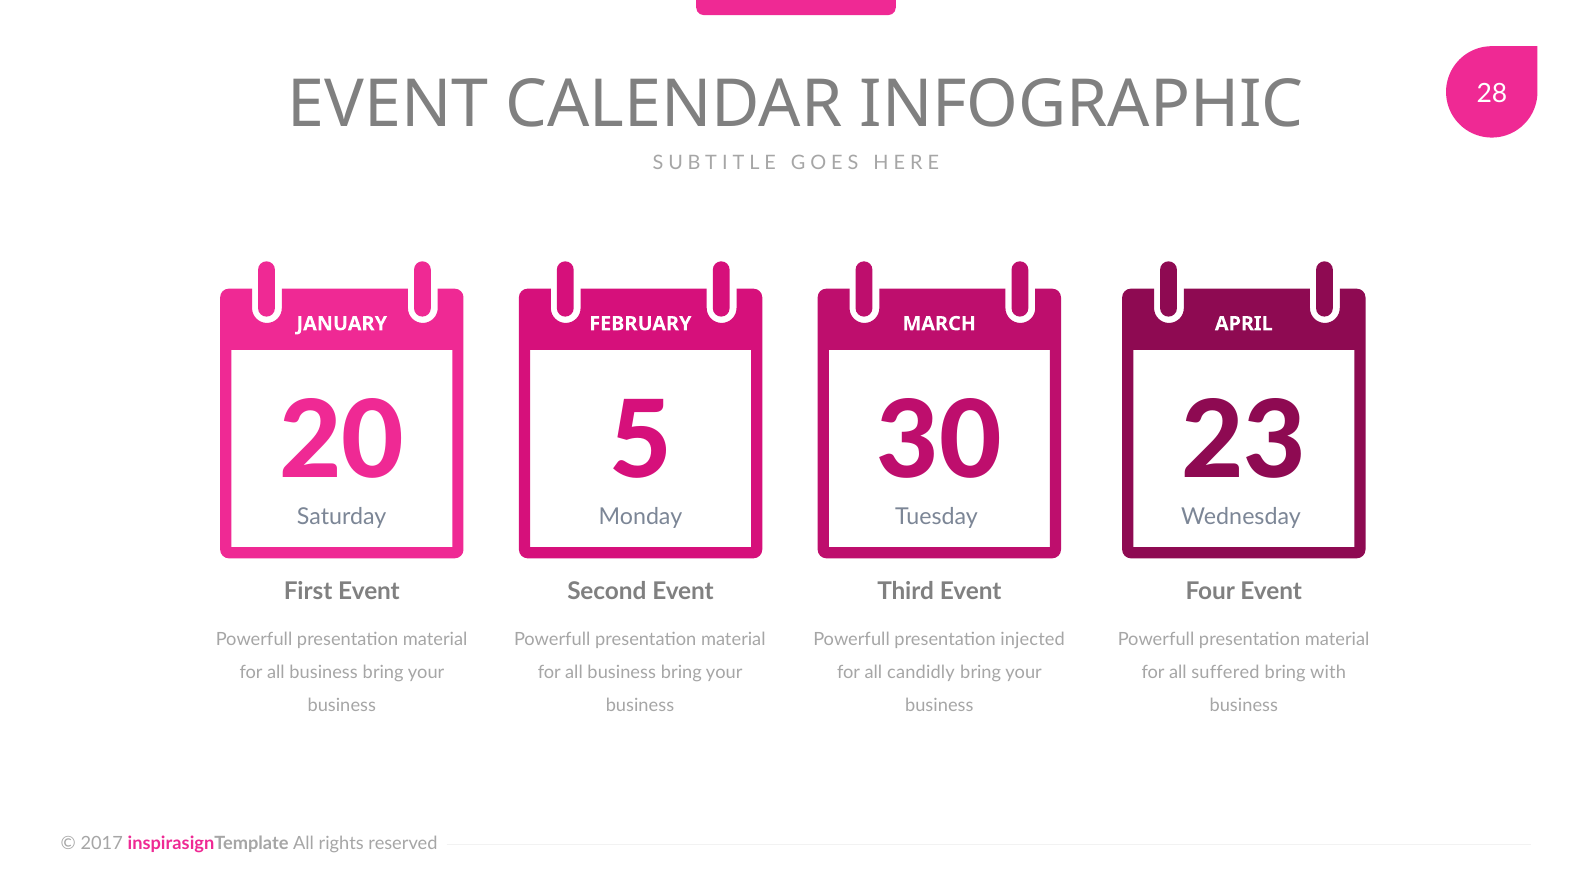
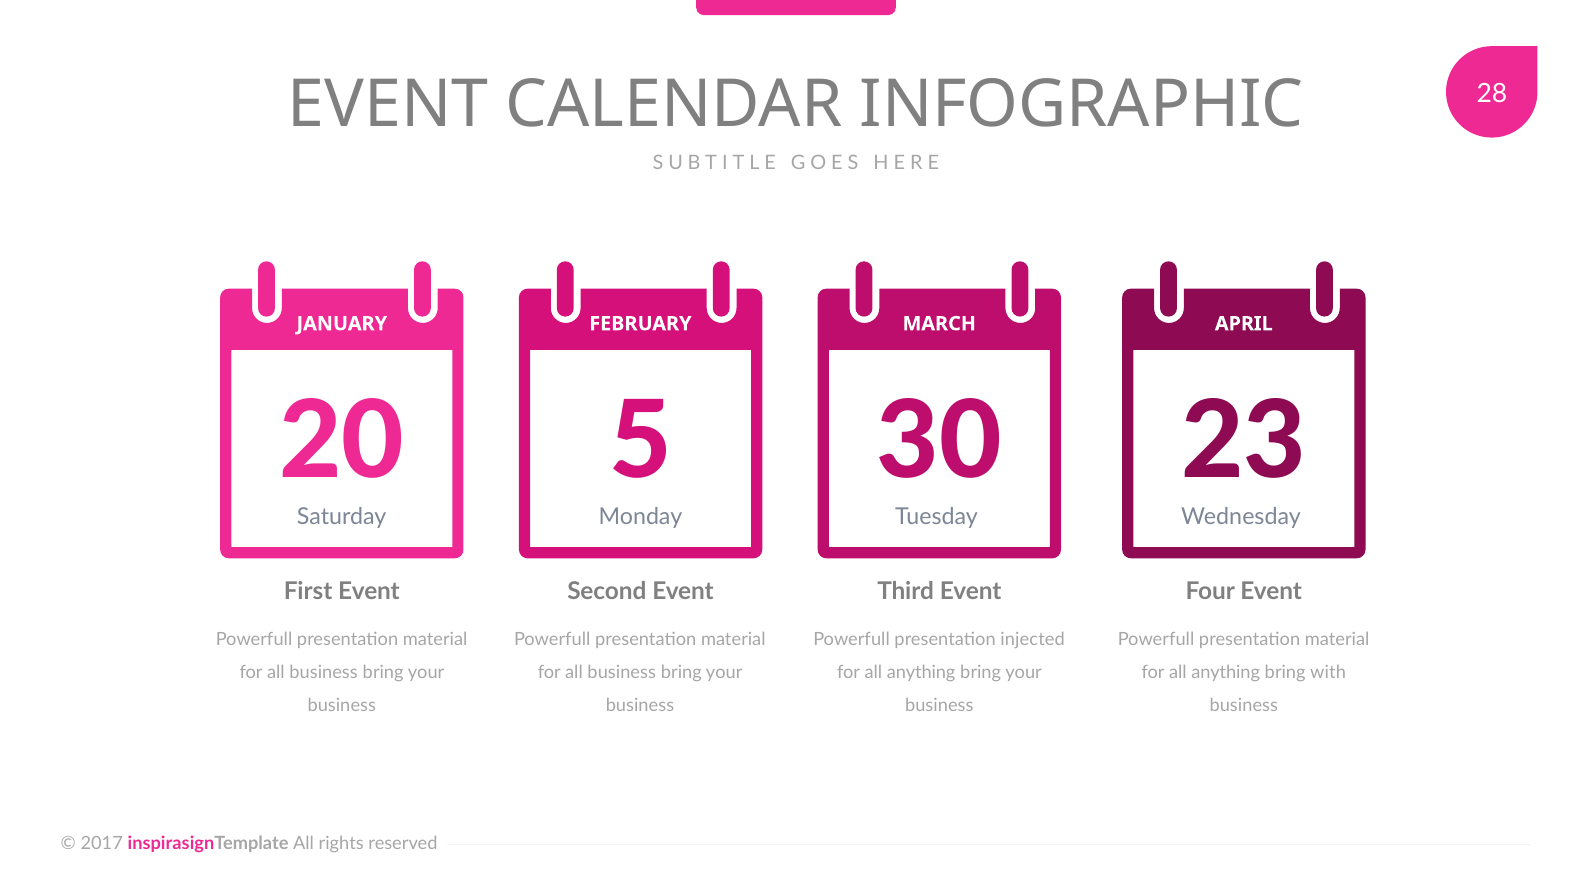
candidly: candidly -> anything (921, 673)
suffered: suffered -> anything (1226, 673)
